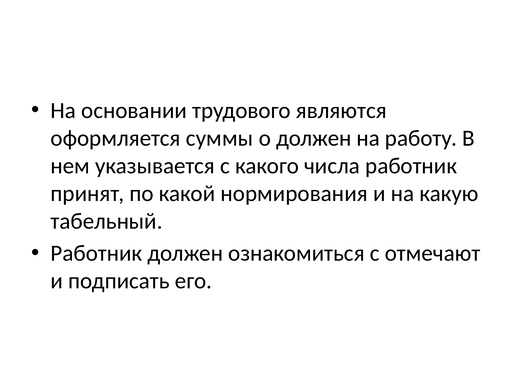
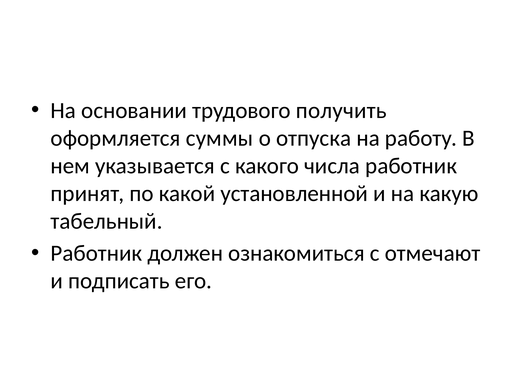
являются: являются -> получить (341, 110)
о должен: должен -> отпуска (314, 138)
нормирования: нормирования -> установленной (294, 194)
